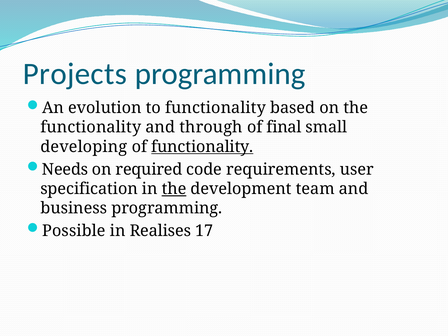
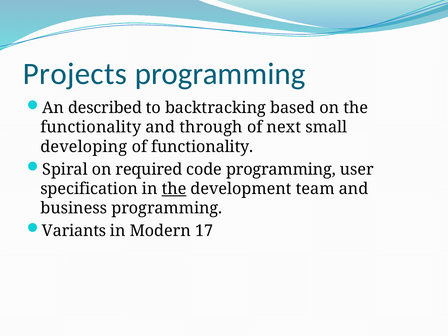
evolution: evolution -> described (105, 108)
to functionality: functionality -> backtracking (216, 108)
final: final -> next (284, 127)
functionality underline: present -> none (202, 147)
Needs: Needs -> Spiral (65, 169)
code requirements: requirements -> programming (281, 169)
Possible: Possible -> Variants (74, 231)
Realises: Realises -> Modern (160, 231)
